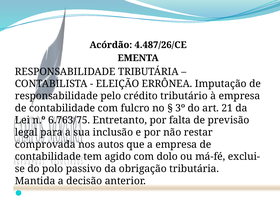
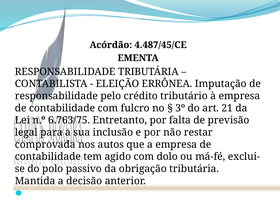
4.487/26/CE: 4.487/26/CE -> 4.487/45/CE (161, 45)
